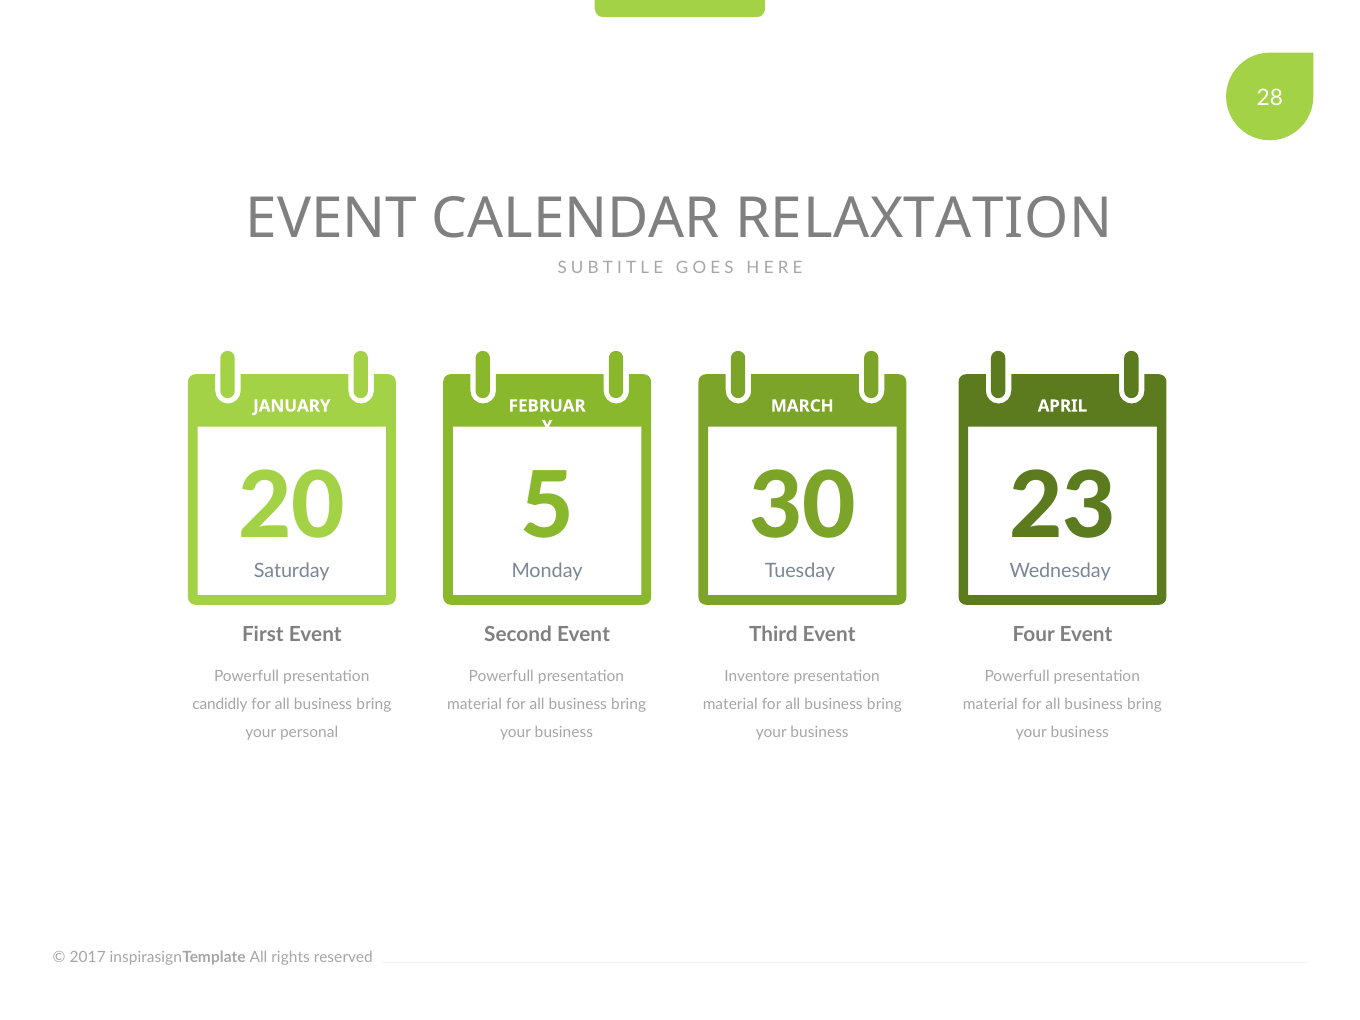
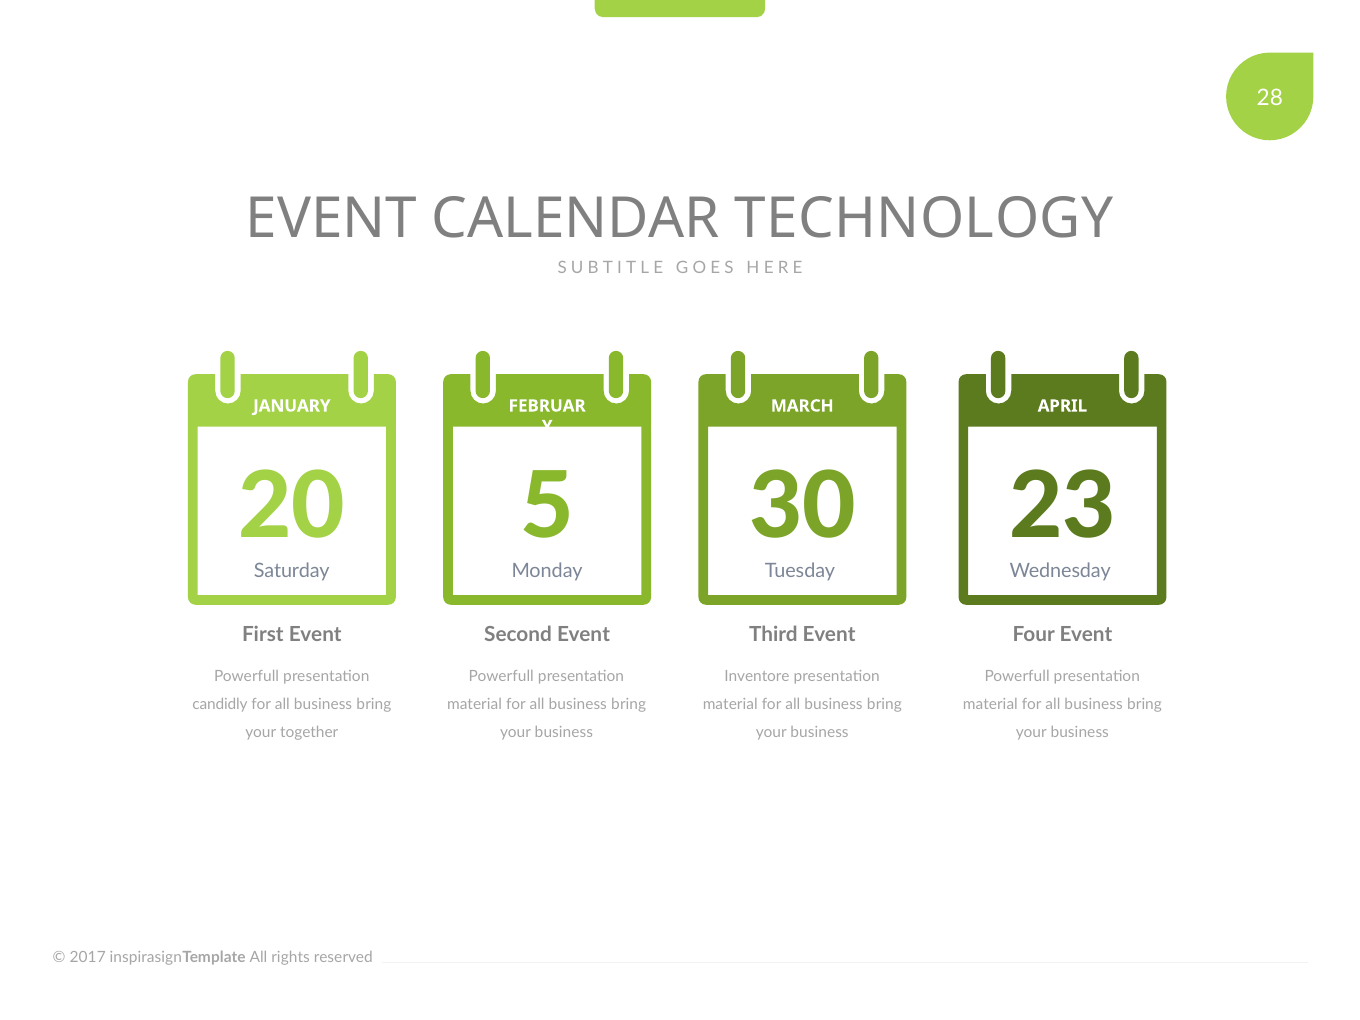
RELAXTATION: RELAXTATION -> TECHNOLOGY (924, 219)
personal: personal -> together (309, 732)
